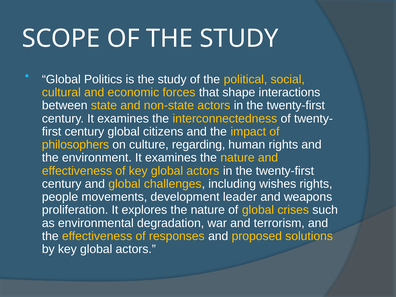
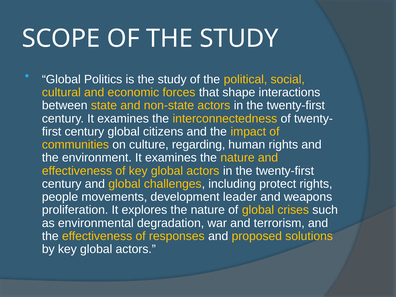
philosophers: philosophers -> communities (75, 145)
wishes: wishes -> protect (278, 184)
